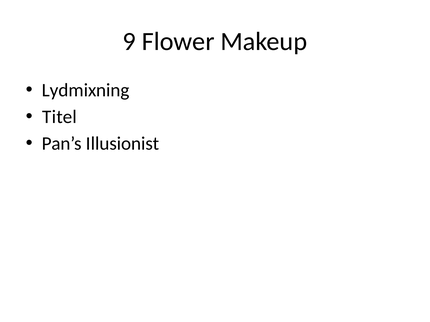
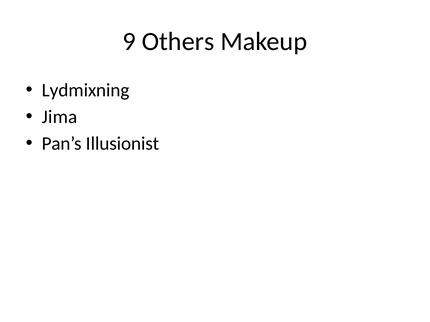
Flower: Flower -> Others (178, 42)
Titel: Titel -> Jima (60, 117)
